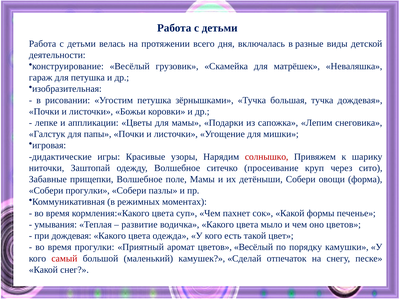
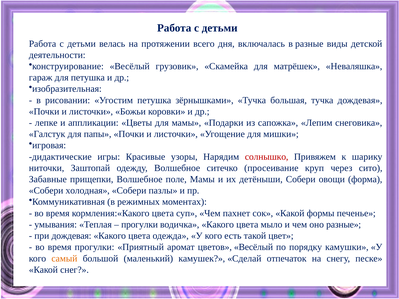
Собери прогулки: прогулки -> холодная (88, 191)
развитие: развитие -> прогулки (140, 225)
оно цветов: цветов -> разные (344, 225)
самый colour: red -> orange (64, 259)
